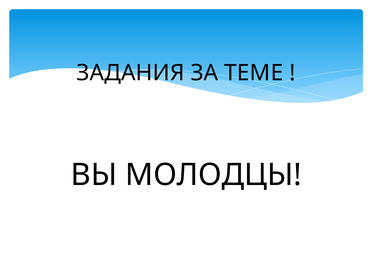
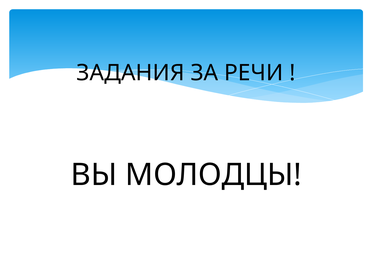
ТЕМЕ: ТЕМЕ -> РЕЧИ (254, 73)
